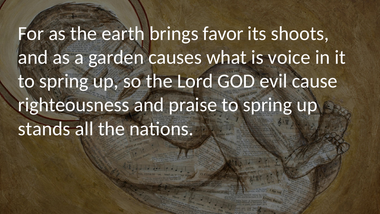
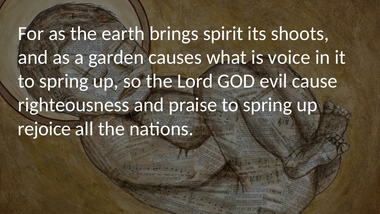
favor: favor -> spirit (223, 34)
stands: stands -> rejoice (44, 129)
